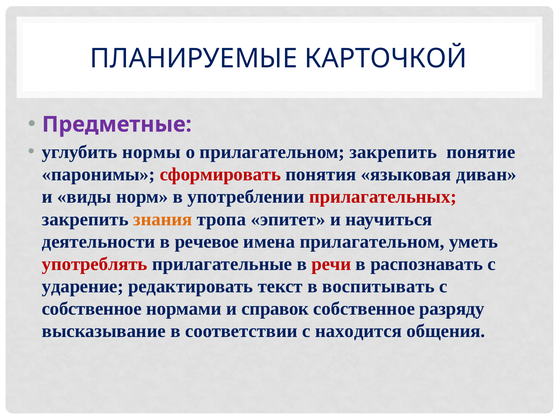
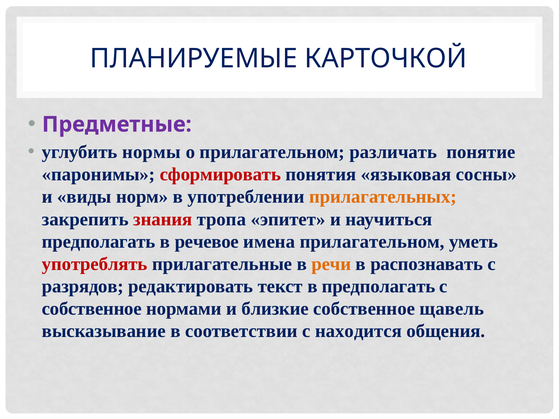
прилагательном закрепить: закрепить -> различать (393, 152)
диван: диван -> сосны (486, 175)
прилагательных colour: red -> orange (383, 197)
знания colour: orange -> red (163, 219)
деятельности: деятельности -> предполагать (99, 242)
речи colour: red -> orange (331, 264)
ударение: ударение -> разрядов (83, 286)
в воспитывать: воспитывать -> предполагать (379, 286)
справок: справок -> близкие (275, 309)
разряду: разряду -> щавель (452, 309)
